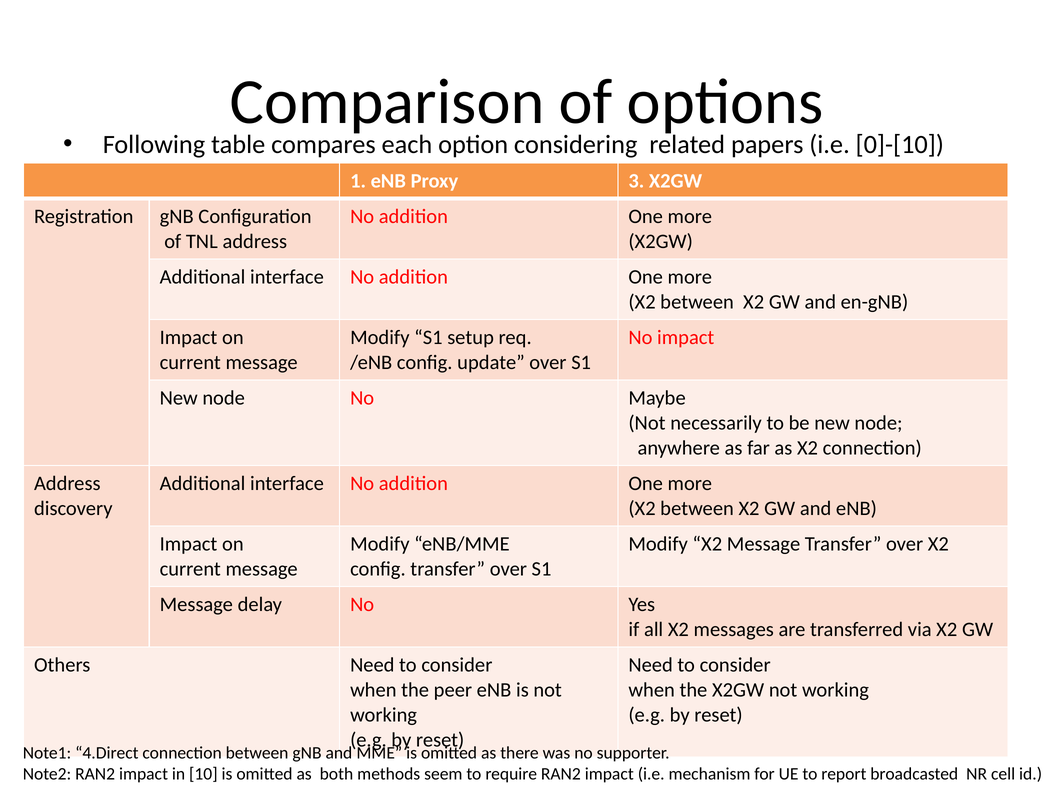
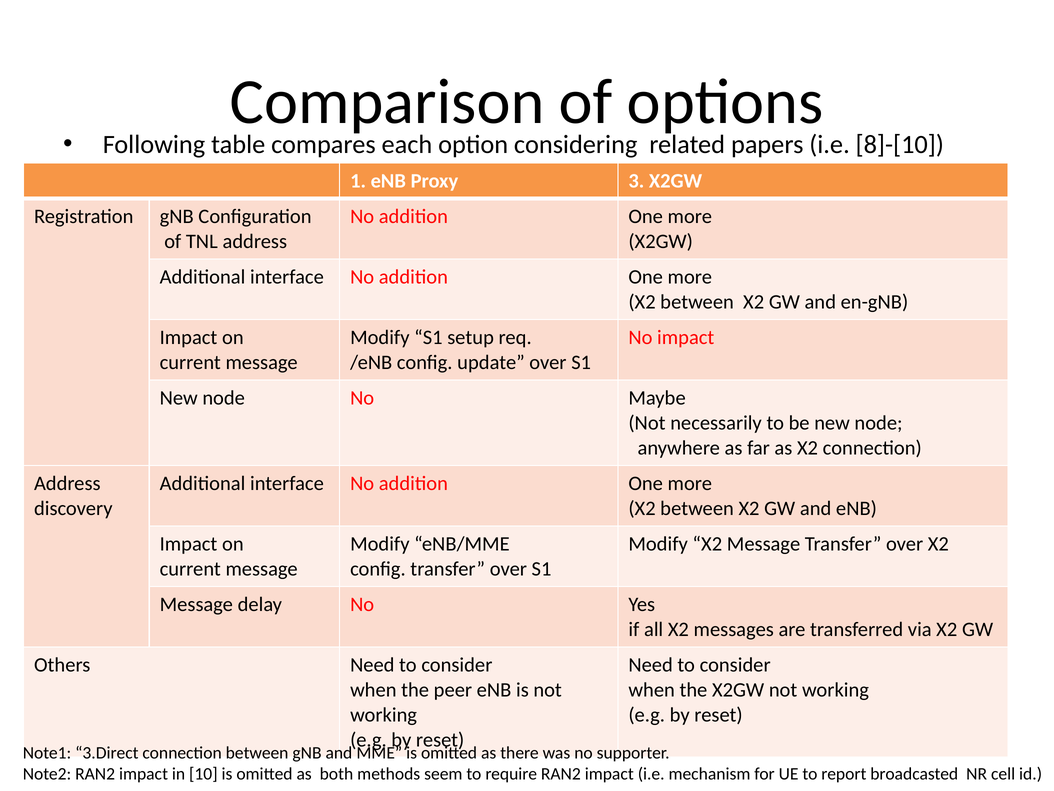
0]-[10: 0]-[10 -> 8]-[10 (900, 144)
4.Direct: 4.Direct -> 3.Direct (107, 752)
